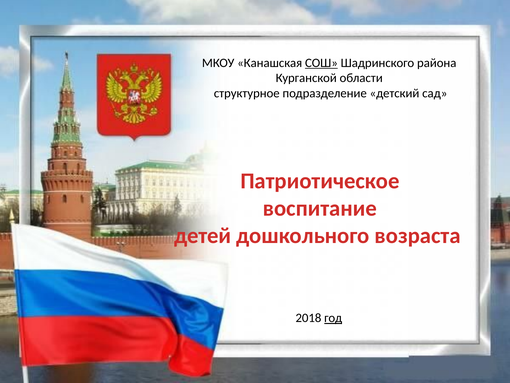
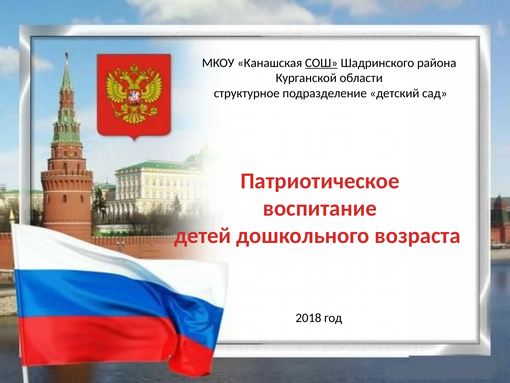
год underline: present -> none (333, 318)
